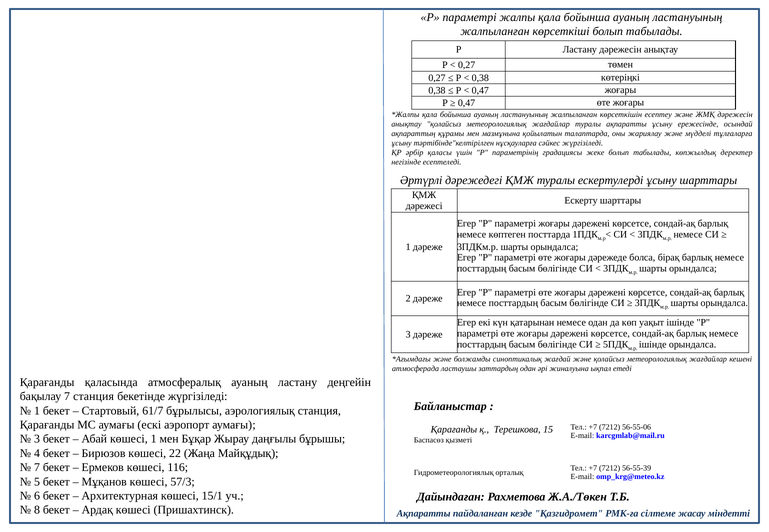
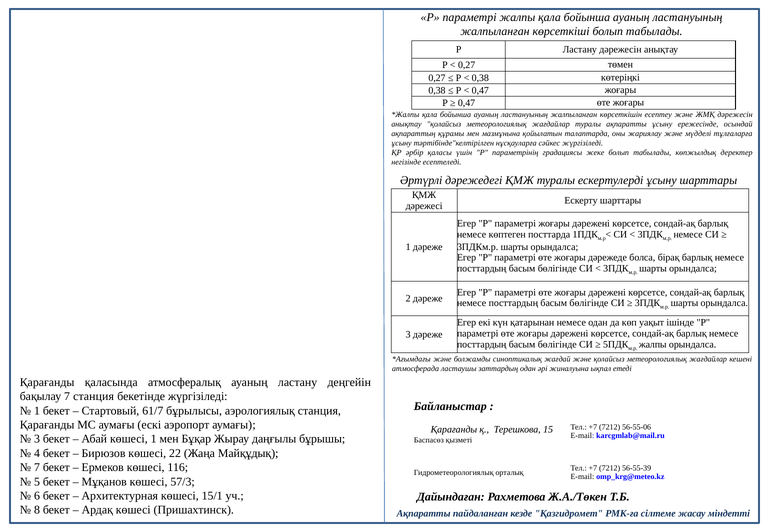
ішінде: ішінде -> жалпы (653, 345)
